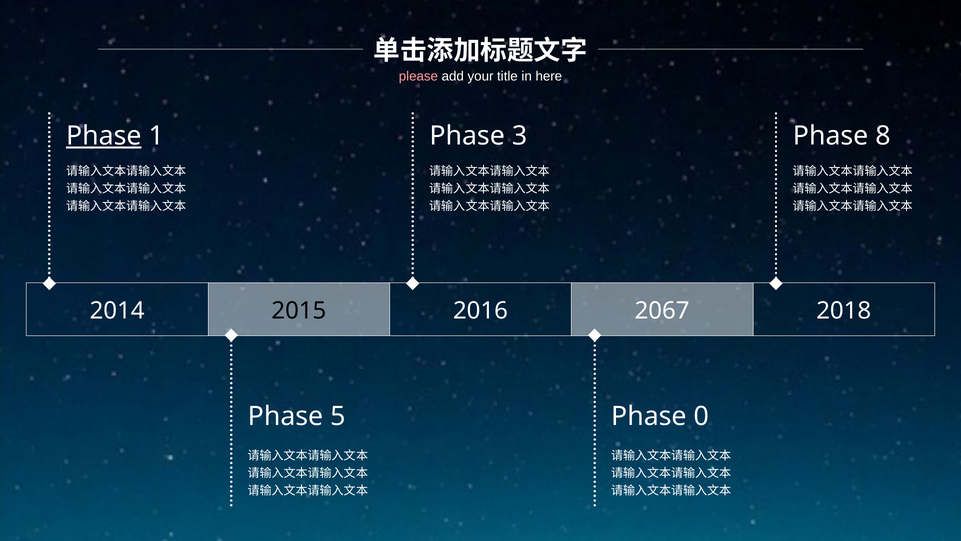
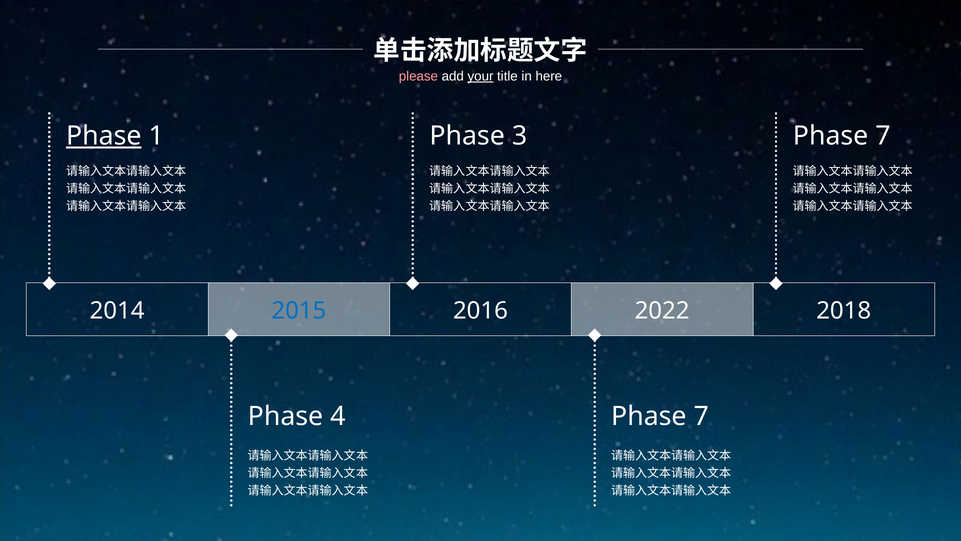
your underline: none -> present (481, 76)
8: 8 -> 7 (883, 136)
2015 colour: black -> blue (299, 311)
2067: 2067 -> 2022 (662, 311)
5: 5 -> 4 (338, 416)
0: 0 -> 7 (701, 416)
